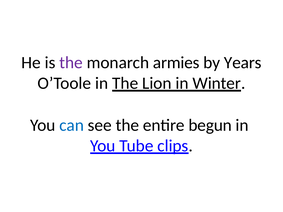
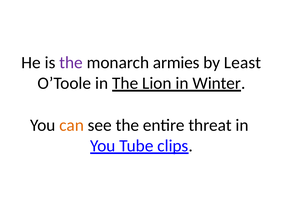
Years: Years -> Least (243, 63)
can colour: blue -> orange (72, 125)
begun: begun -> threat (210, 125)
